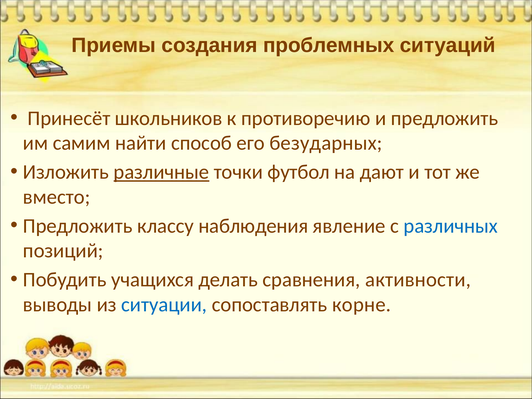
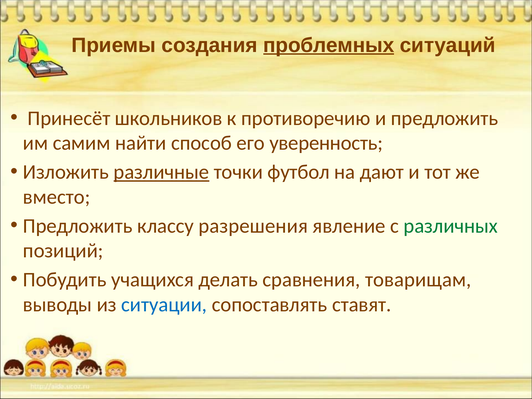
проблемных underline: none -> present (329, 45)
безударных: безударных -> уверенность (326, 143)
наблюдения: наблюдения -> разрешения (253, 226)
различных colour: blue -> green (451, 226)
активности: активности -> товарищам (418, 280)
корне: корне -> ставят (362, 305)
